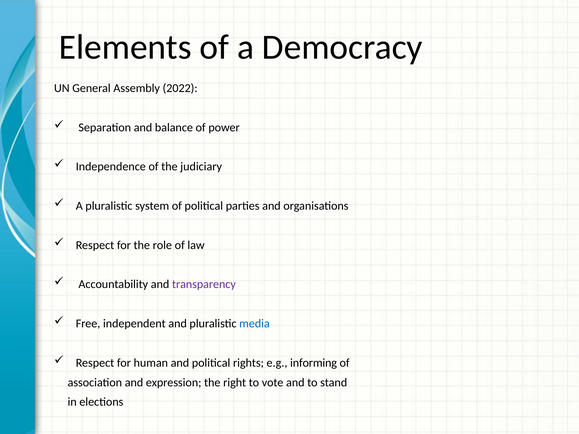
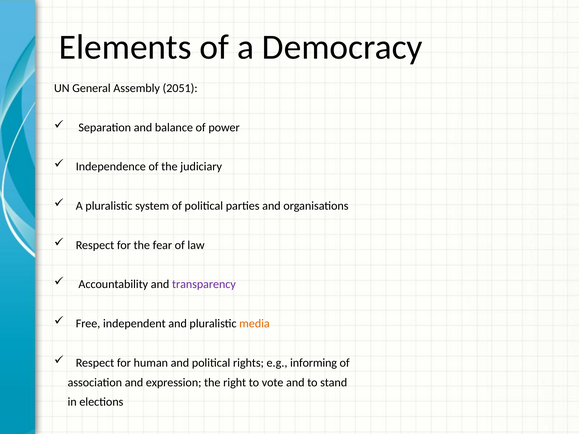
2022: 2022 -> 2051 (180, 88)
role: role -> fear (162, 245)
media colour: blue -> orange (254, 324)
